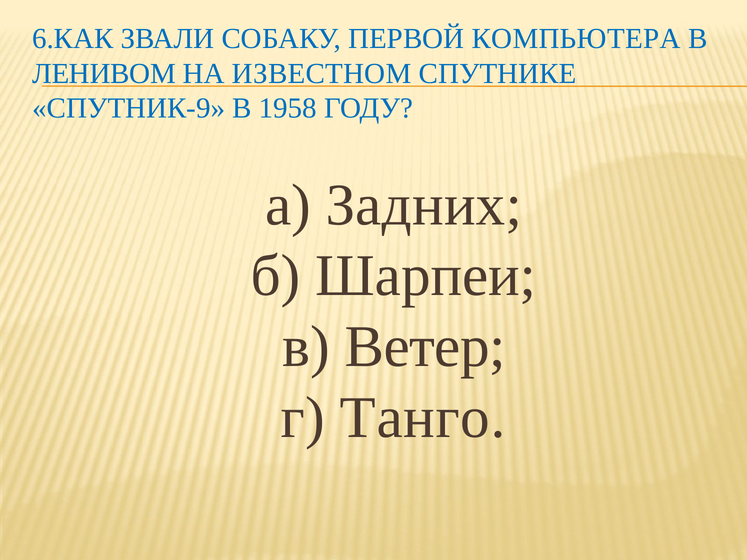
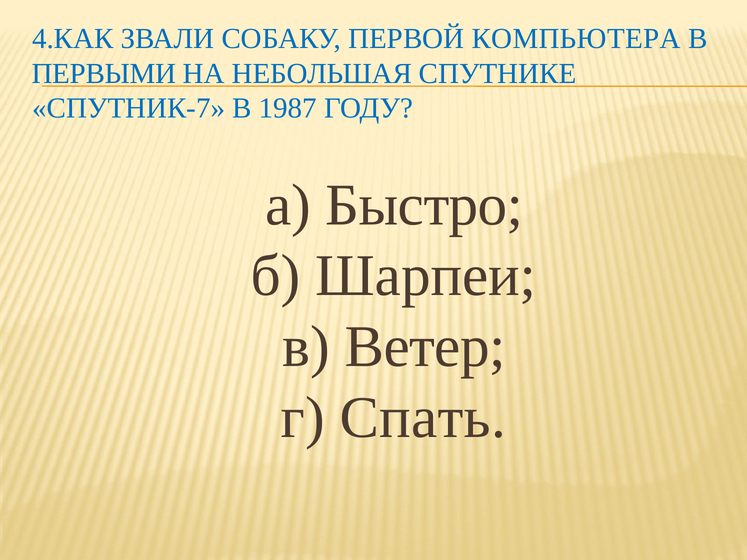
6.КАК: 6.КАК -> 4.КАК (73, 39)
ЛЕНИВОМ: ЛЕНИВОМ -> ПЕРВЫМИ (104, 74)
ИЗВЕСТНОМ: ИЗВЕСТНОМ -> НЕБОЛЬШАЯ (322, 74)
СПУТНИК-9: СПУТНИК-9 -> СПУТНИК-7 (129, 108)
1958: 1958 -> 1987 (288, 108)
Задних: Задних -> Быстро (424, 205)
Танго: Танго -> Спать (423, 418)
